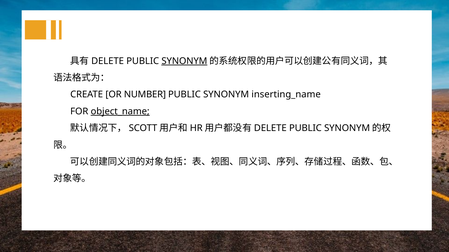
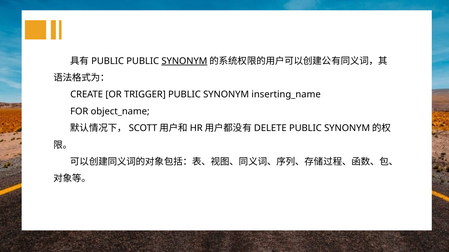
DELETE: DELETE -> PUBLIC (108, 61)
NUMBER: NUMBER -> TRIGGER (145, 95)
object_name underline: present -> none (120, 112)
